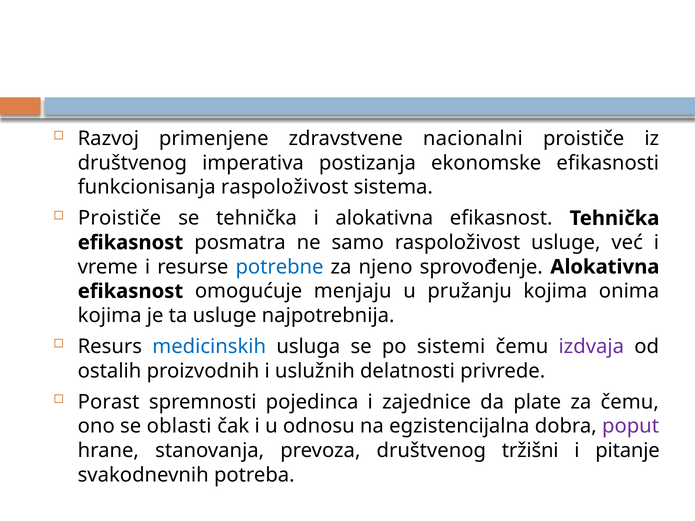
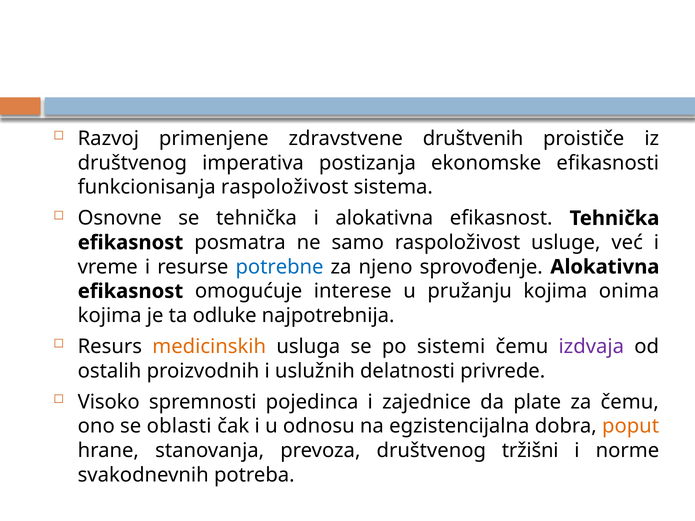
nacionalni: nacionalni -> društvenih (473, 139)
Proističe: Proističe -> Osnovne (120, 218)
menjaju: menjaju -> interese (353, 291)
ta usluge: usluge -> odluke (225, 316)
medicinskih colour: blue -> orange (209, 347)
Porast: Porast -> Visoko (109, 402)
poput colour: purple -> orange (631, 426)
pitanje: pitanje -> norme (627, 451)
